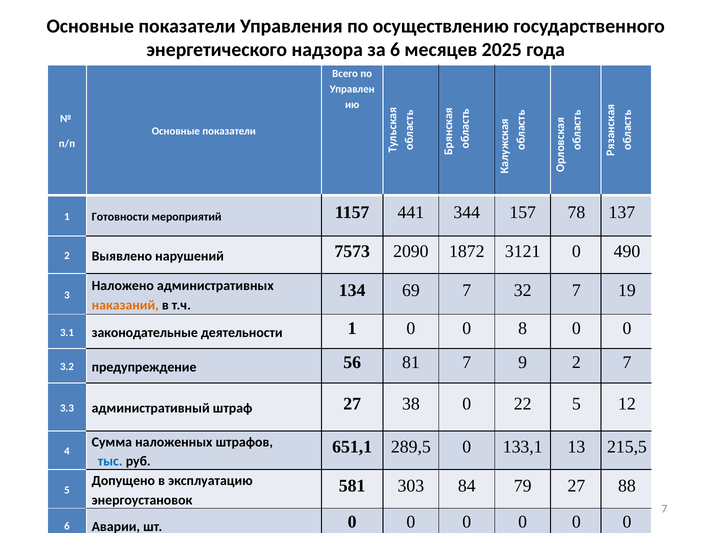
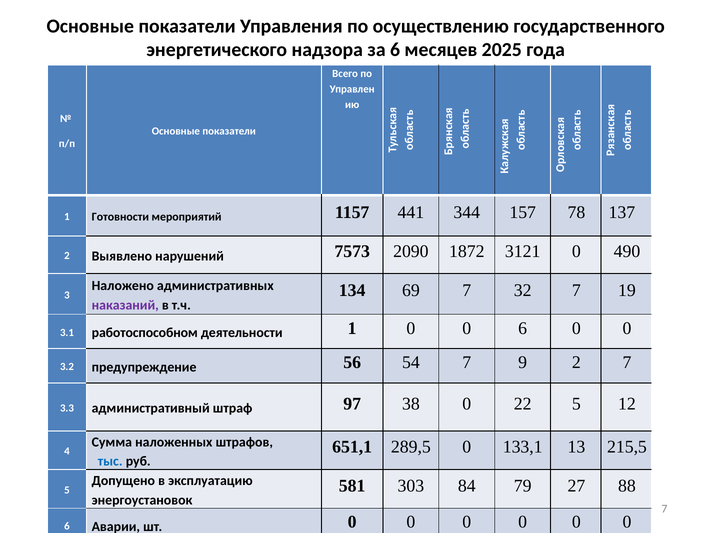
наказаний colour: orange -> purple (125, 305)
законодательные: законодательные -> работоспособном (145, 333)
0 8: 8 -> 6 (523, 328)
81: 81 -> 54 (411, 362)
штраф 27: 27 -> 97 (352, 403)
